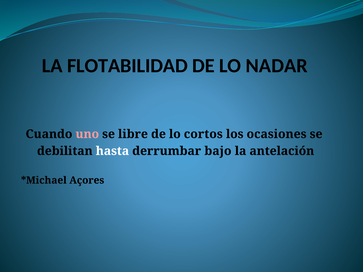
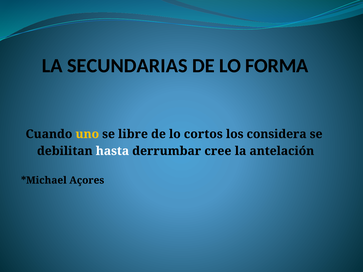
FLOTABILIDAD: FLOTABILIDAD -> SECUNDARIAS (127, 66)
NADAR: NADAR -> FORMA (277, 66)
uno colour: pink -> yellow (87, 134)
ocasiones: ocasiones -> considera (277, 134)
bajo: bajo -> cree (218, 151)
